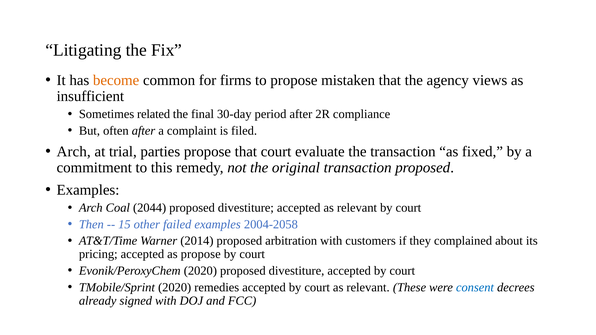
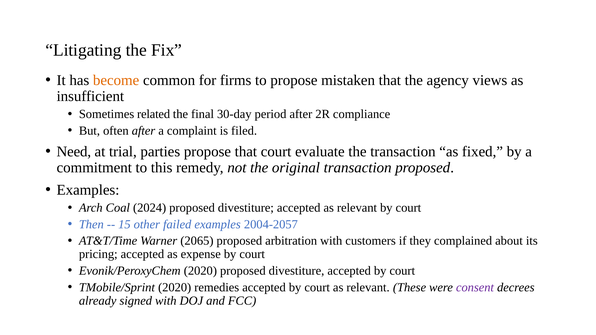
Arch: Arch -> Need (74, 152)
2044: 2044 -> 2024 (150, 208)
2004-2058: 2004-2058 -> 2004-2057 (271, 224)
2014: 2014 -> 2065 (197, 241)
as propose: propose -> expense (201, 254)
consent colour: blue -> purple (475, 287)
